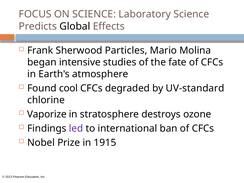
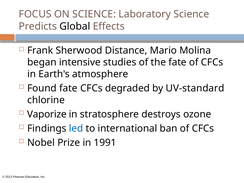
Particles: Particles -> Distance (126, 51)
Found cool: cool -> fate (68, 88)
led colour: purple -> blue (76, 128)
1915: 1915 -> 1991 (105, 143)
